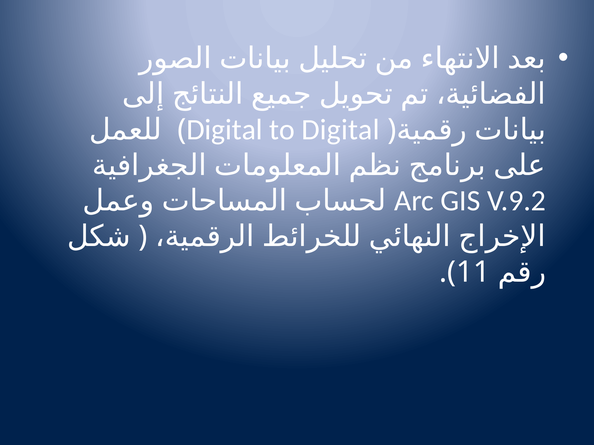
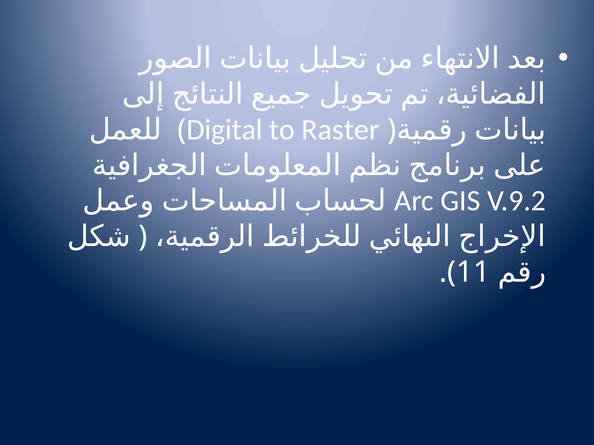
to Digital: Digital -> Raster (340, 130)
